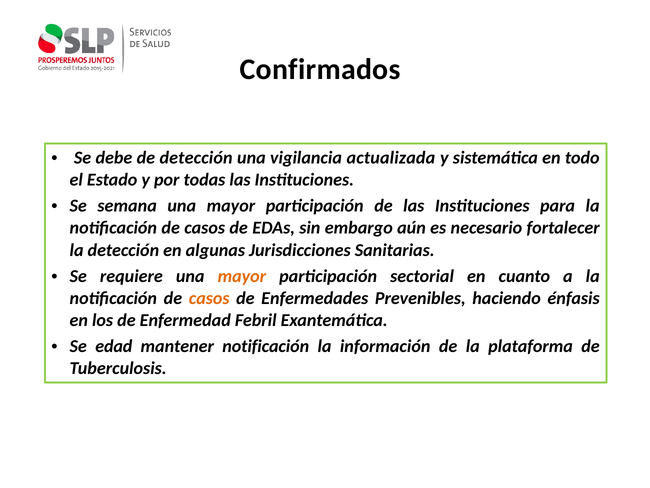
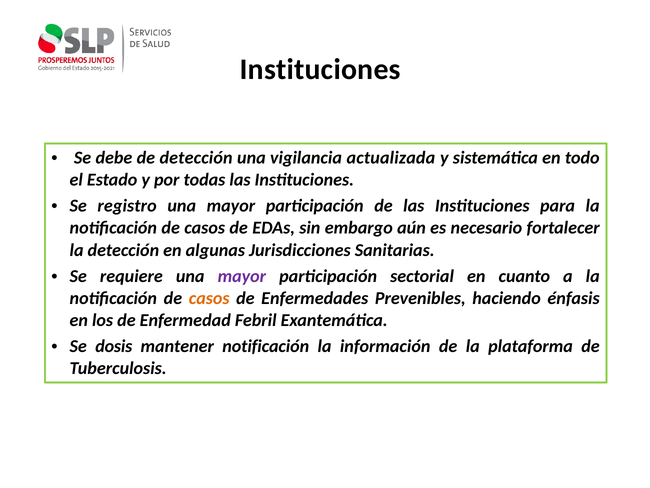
Confirmados: Confirmados -> Instituciones (320, 69)
semana: semana -> registro (127, 206)
mayor colour: orange -> purple (242, 276)
edad: edad -> dosis (114, 346)
